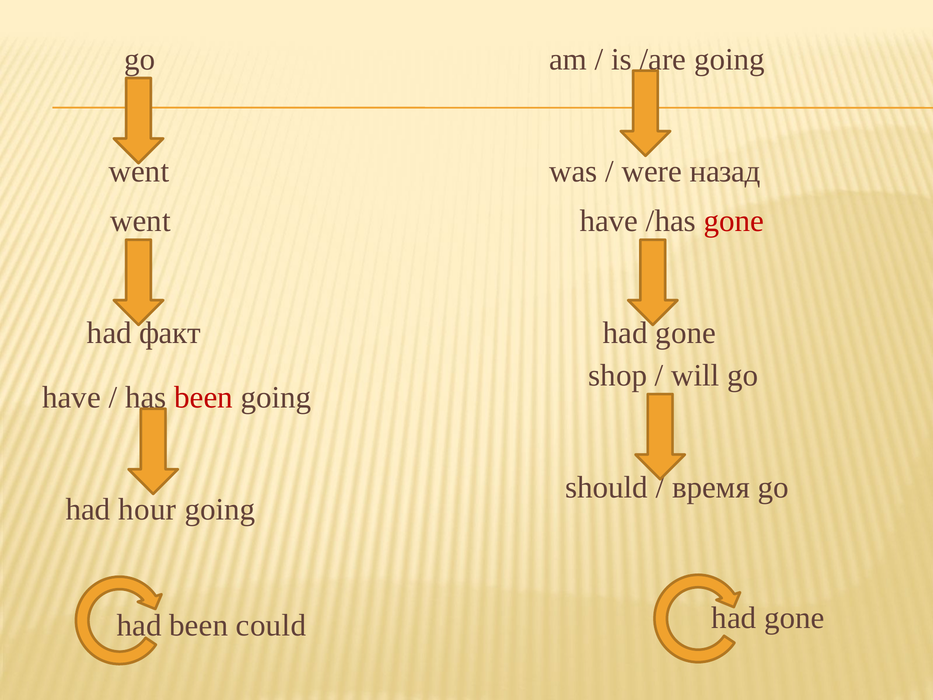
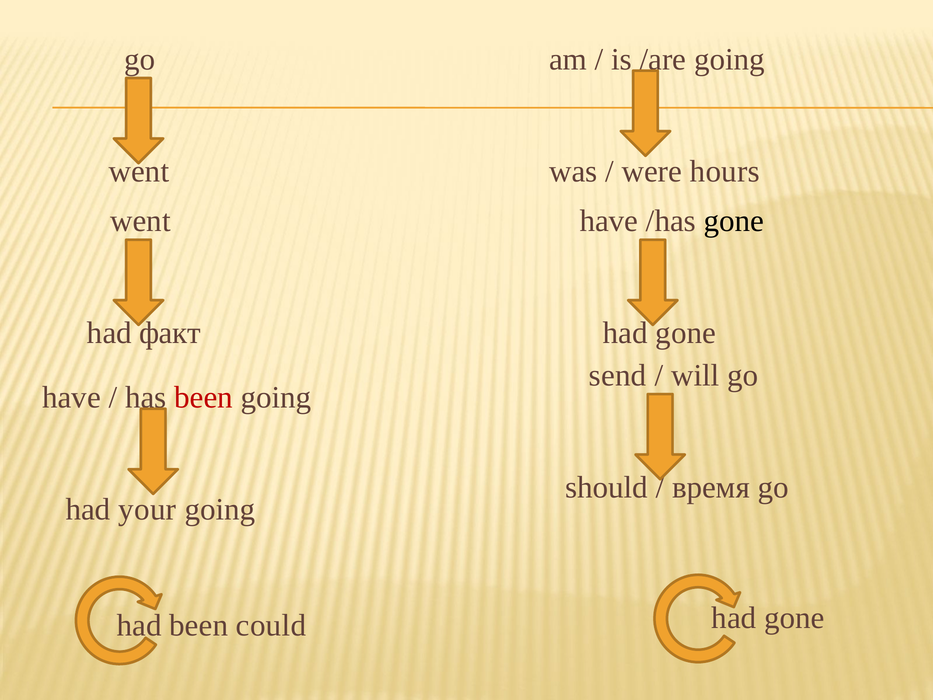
назад: назад -> hours (725, 171)
gone colour: red -> black (734, 221)
shop: shop -> send (618, 375)
hour: hour -> your (147, 509)
